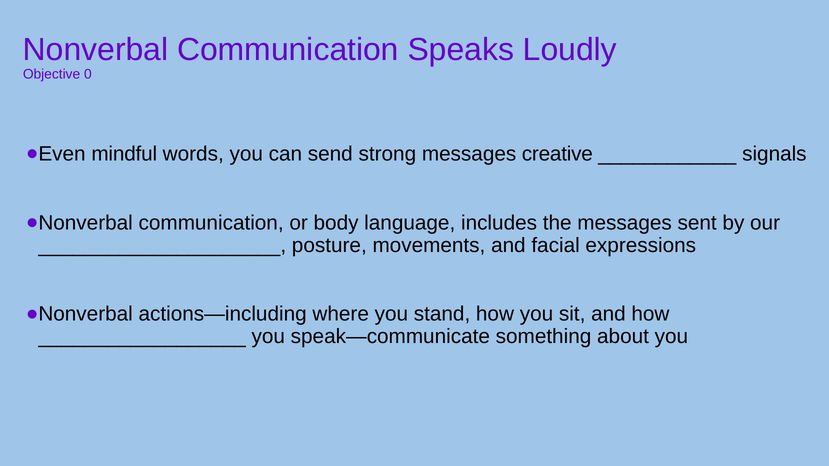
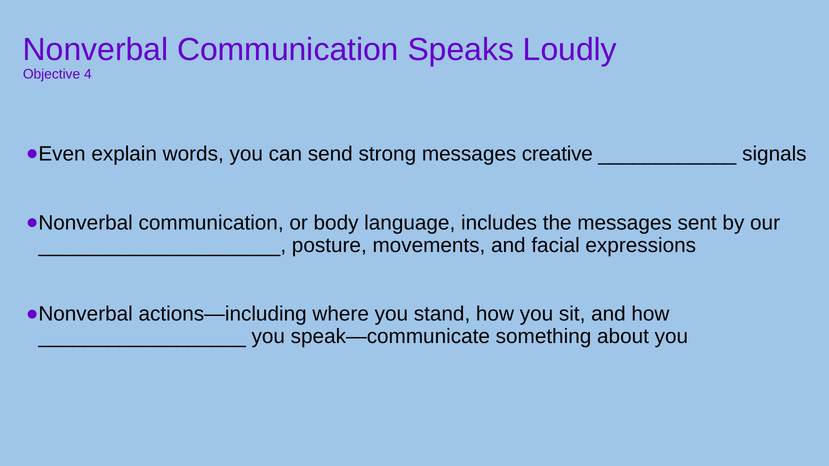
0: 0 -> 4 (88, 74)
mindful: mindful -> explain (124, 154)
